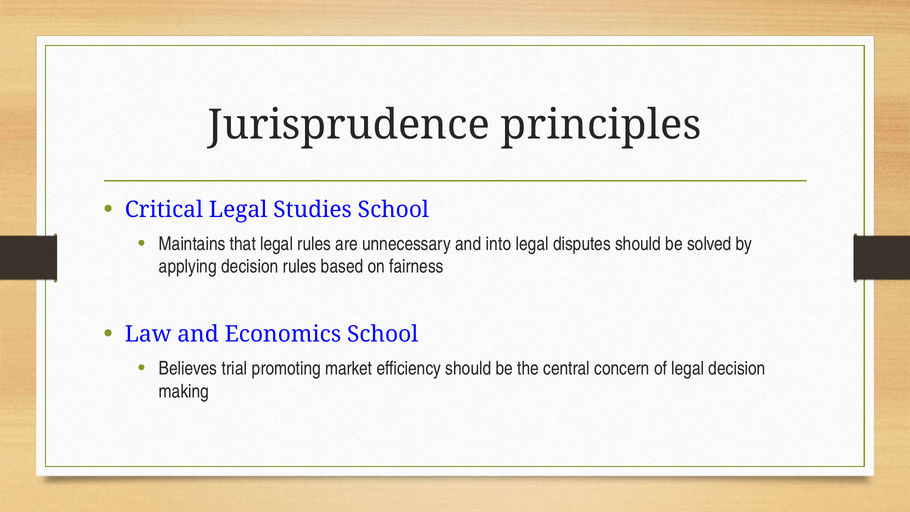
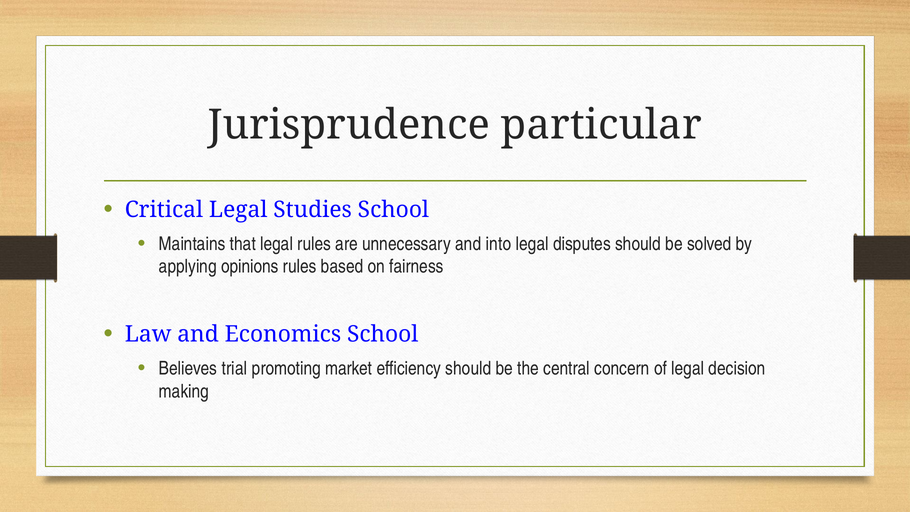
principles: principles -> particular (601, 125)
applying decision: decision -> opinions (250, 267)
